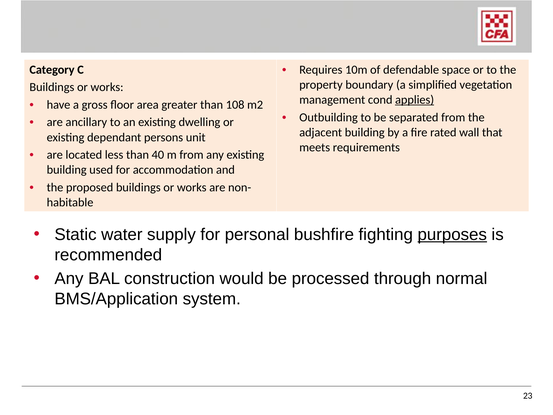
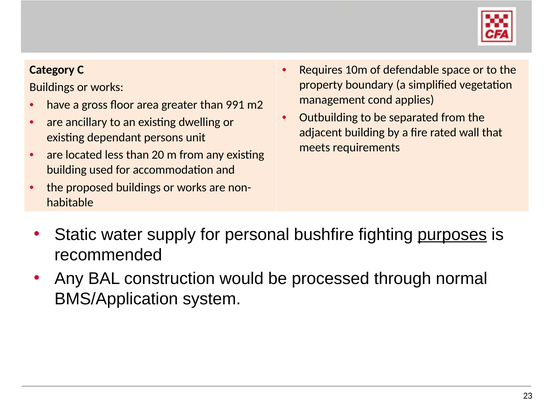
applies underline: present -> none (415, 100)
108: 108 -> 991 (235, 105)
40: 40 -> 20 (158, 155)
